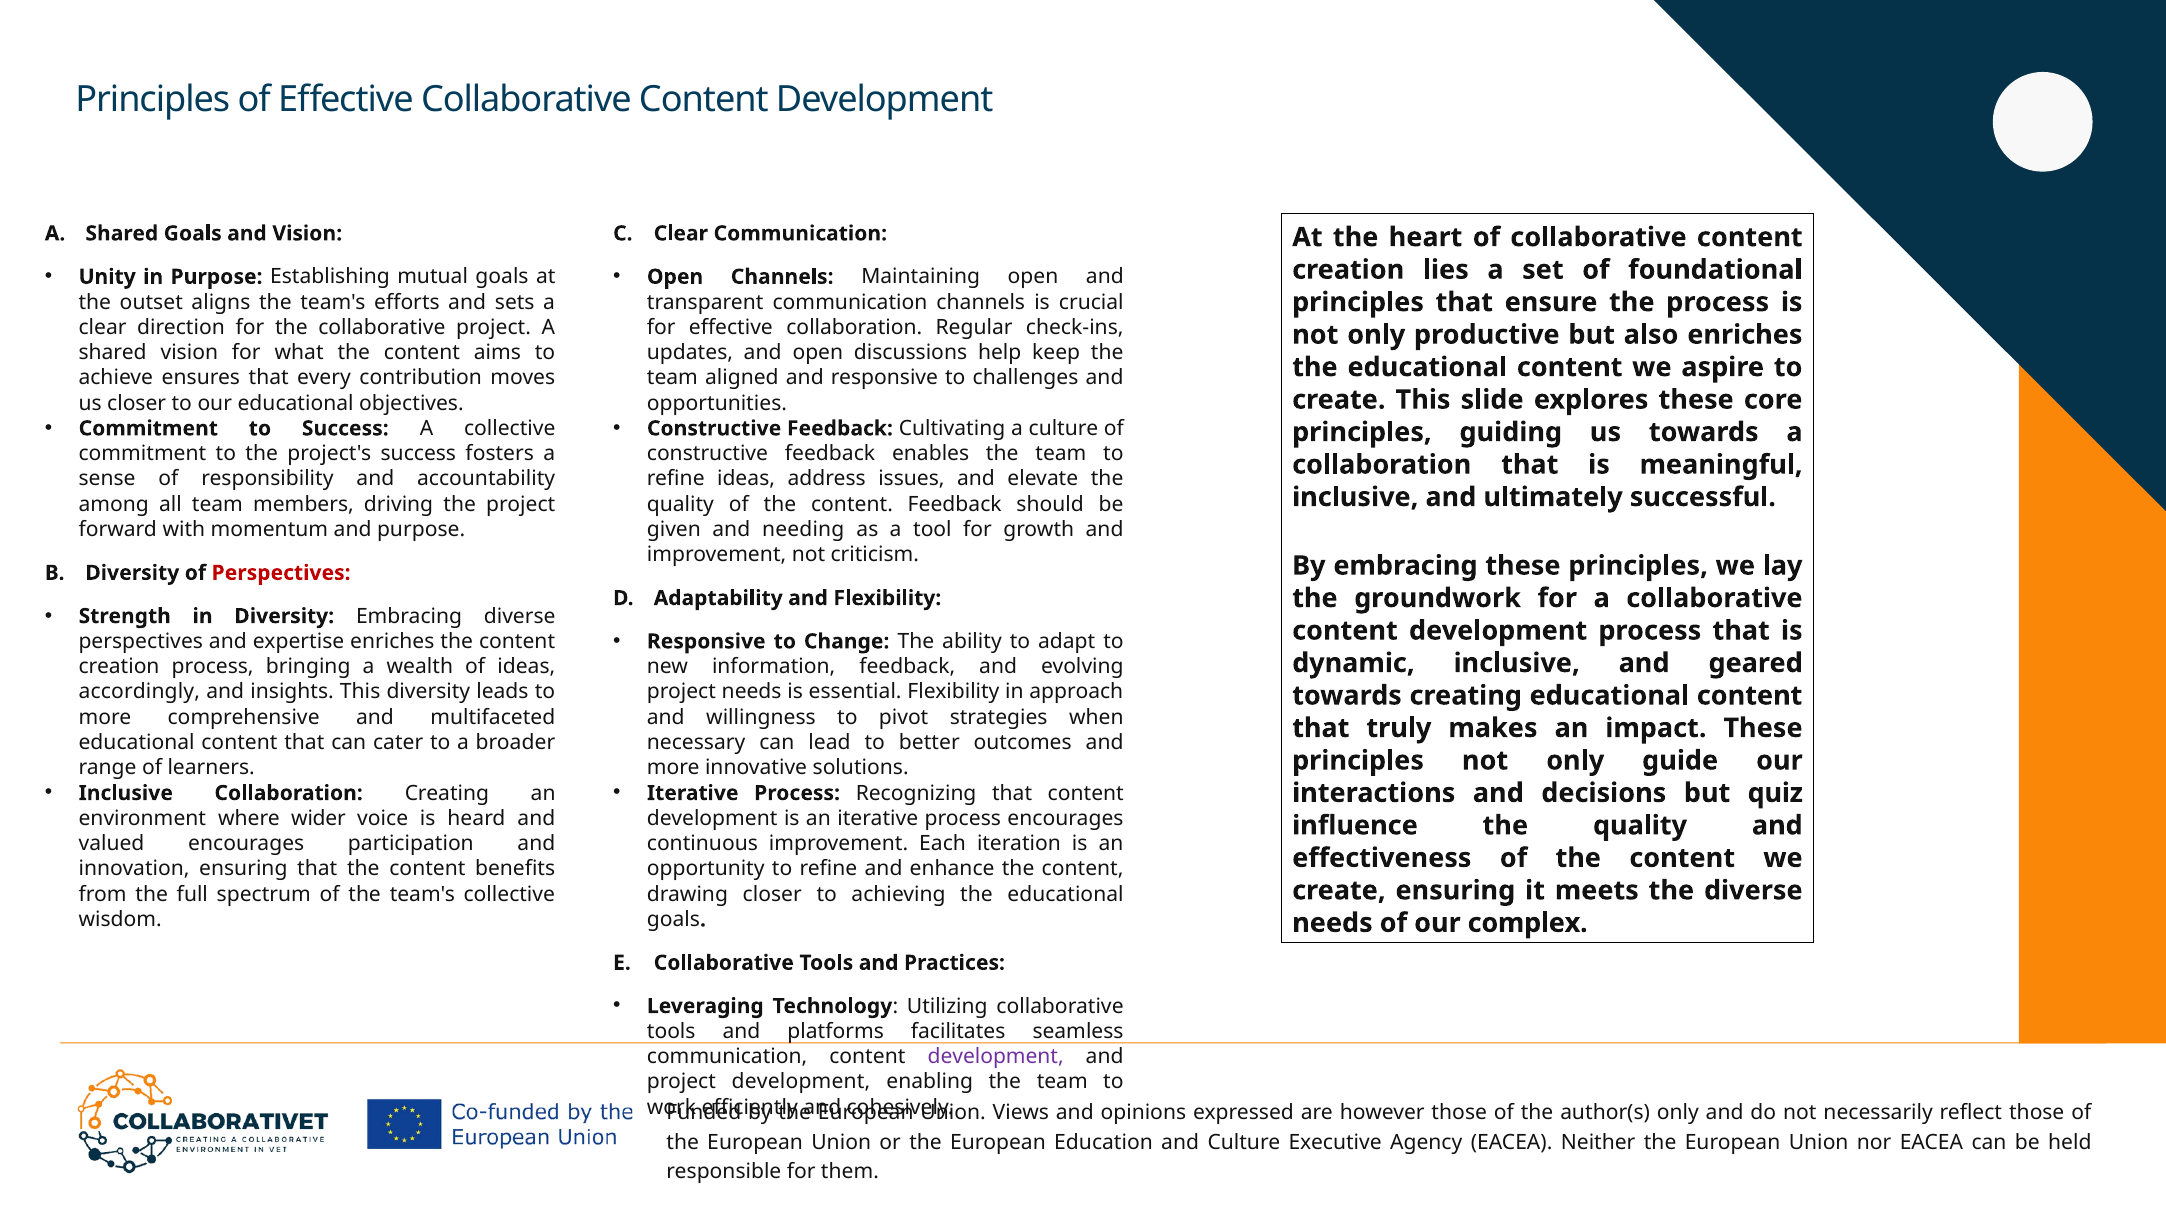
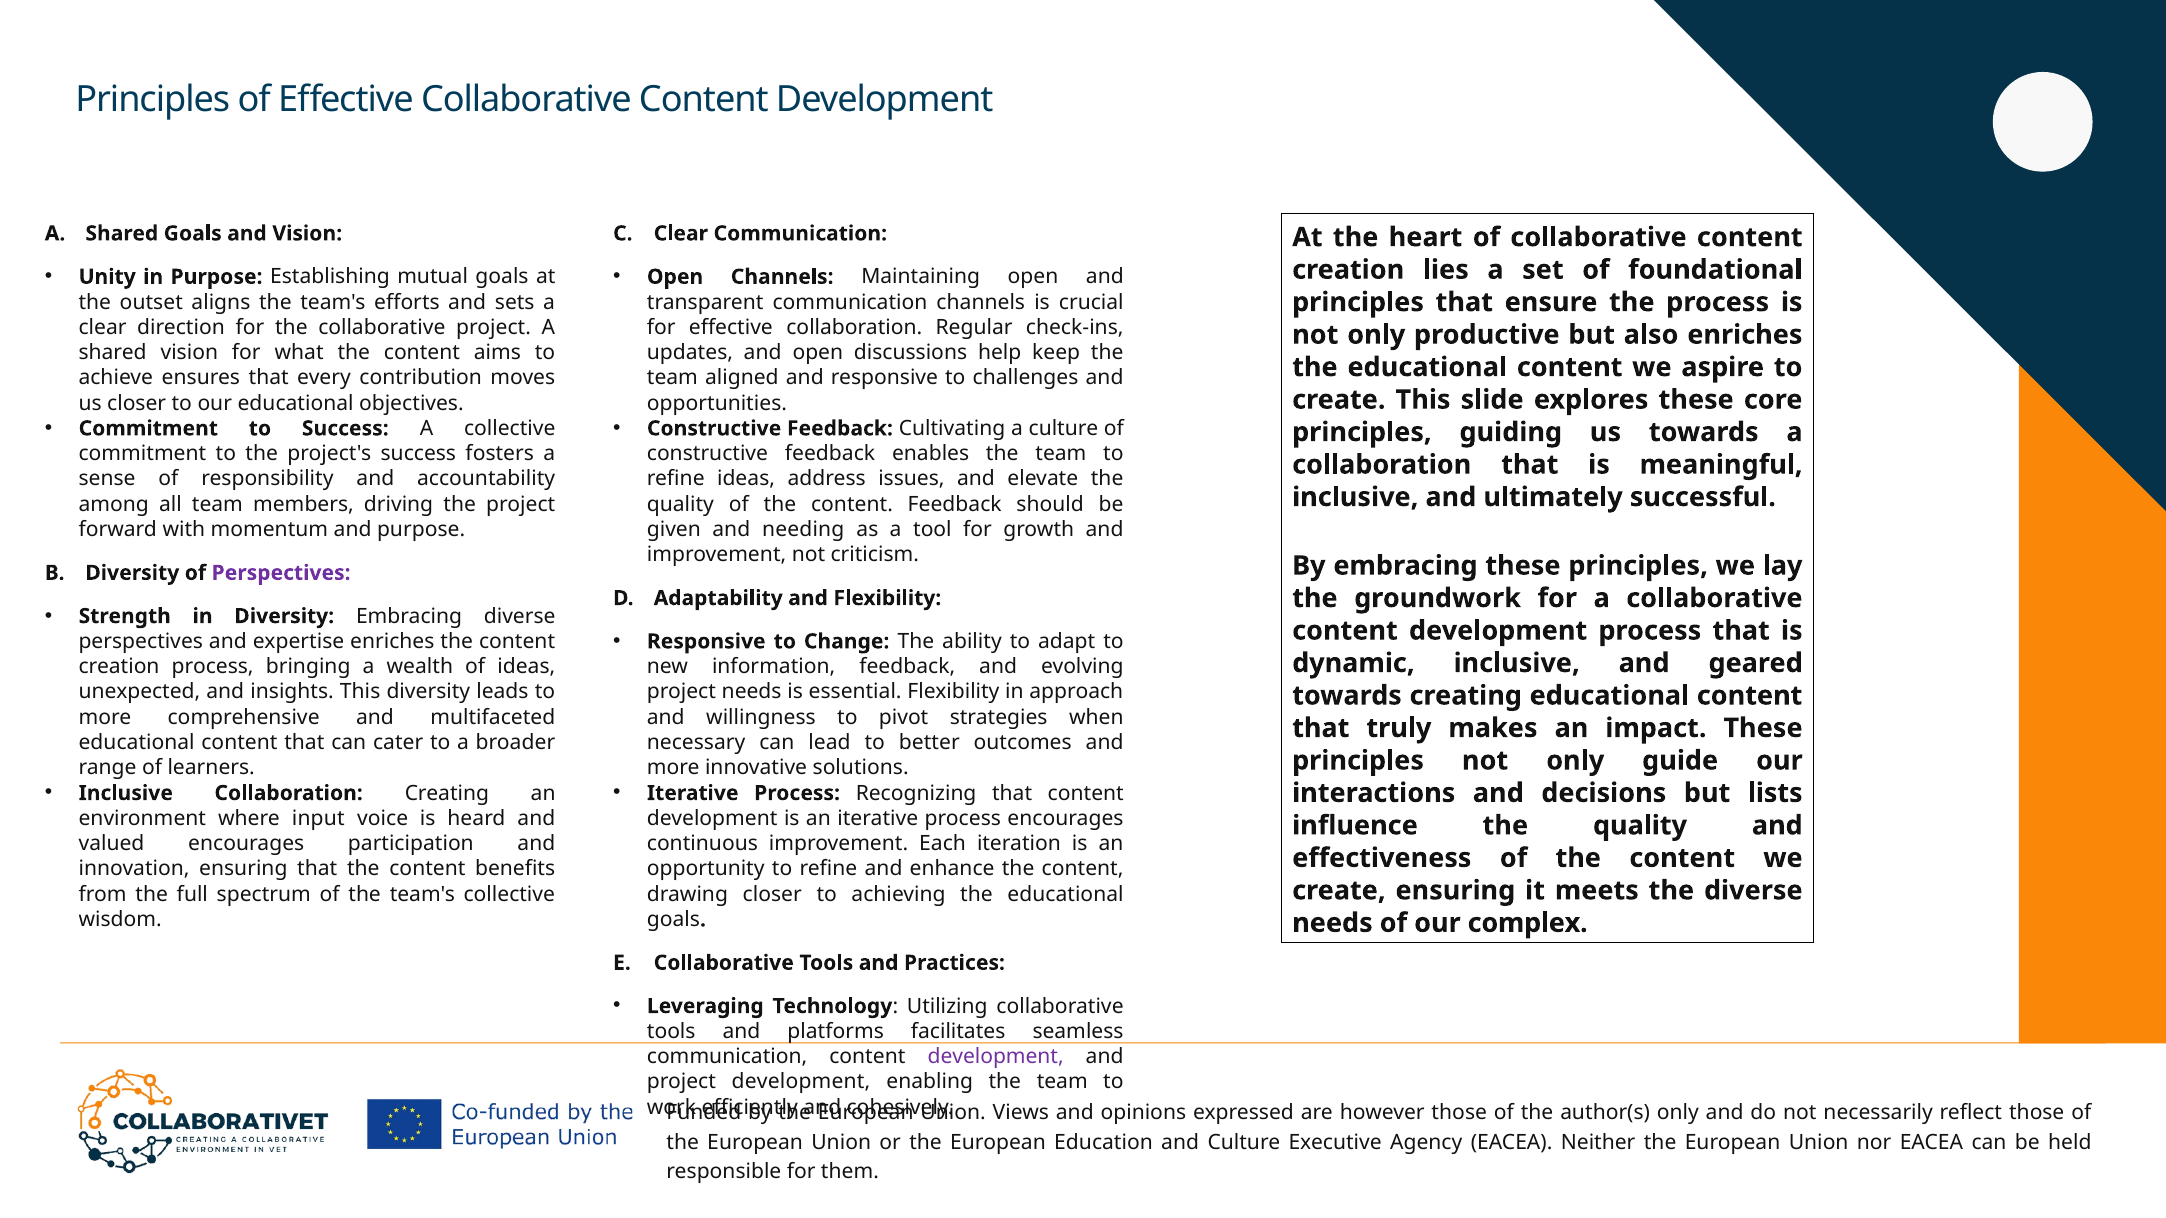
Perspectives colour: red -> purple (281, 573)
accordingly: accordingly -> unexpected (139, 692)
quiz: quiz -> lists (1775, 793)
wider: wider -> input (318, 819)
